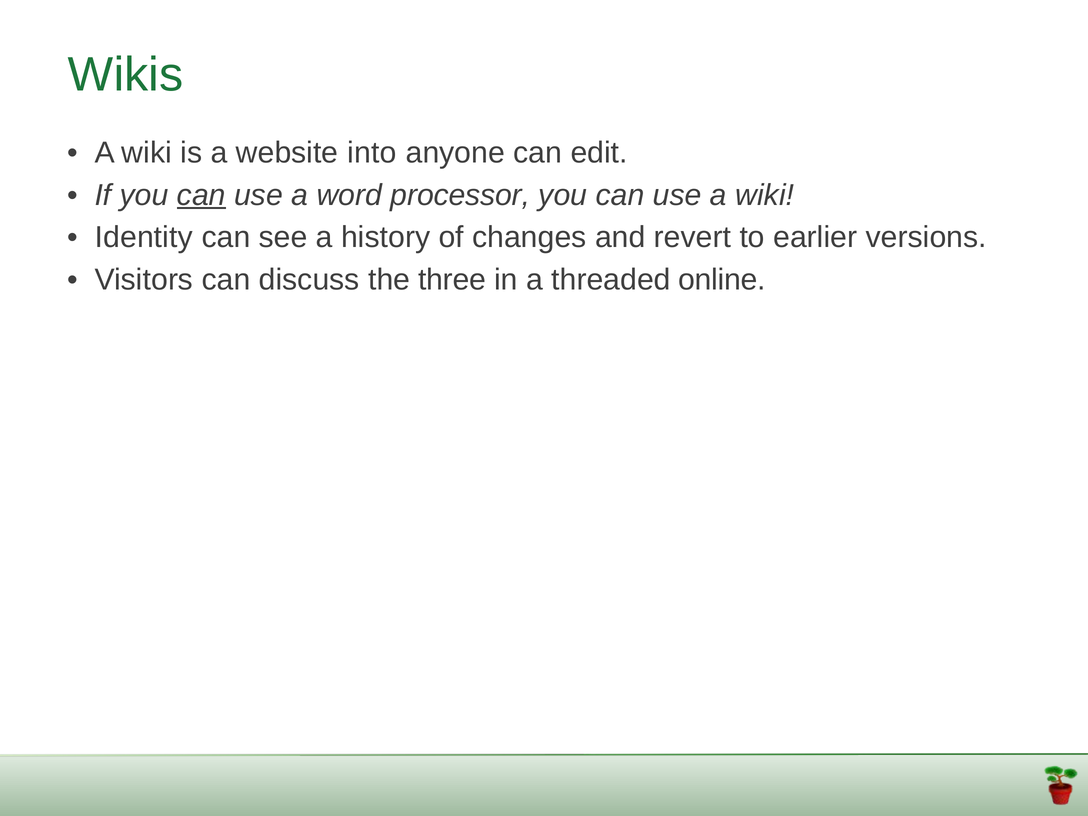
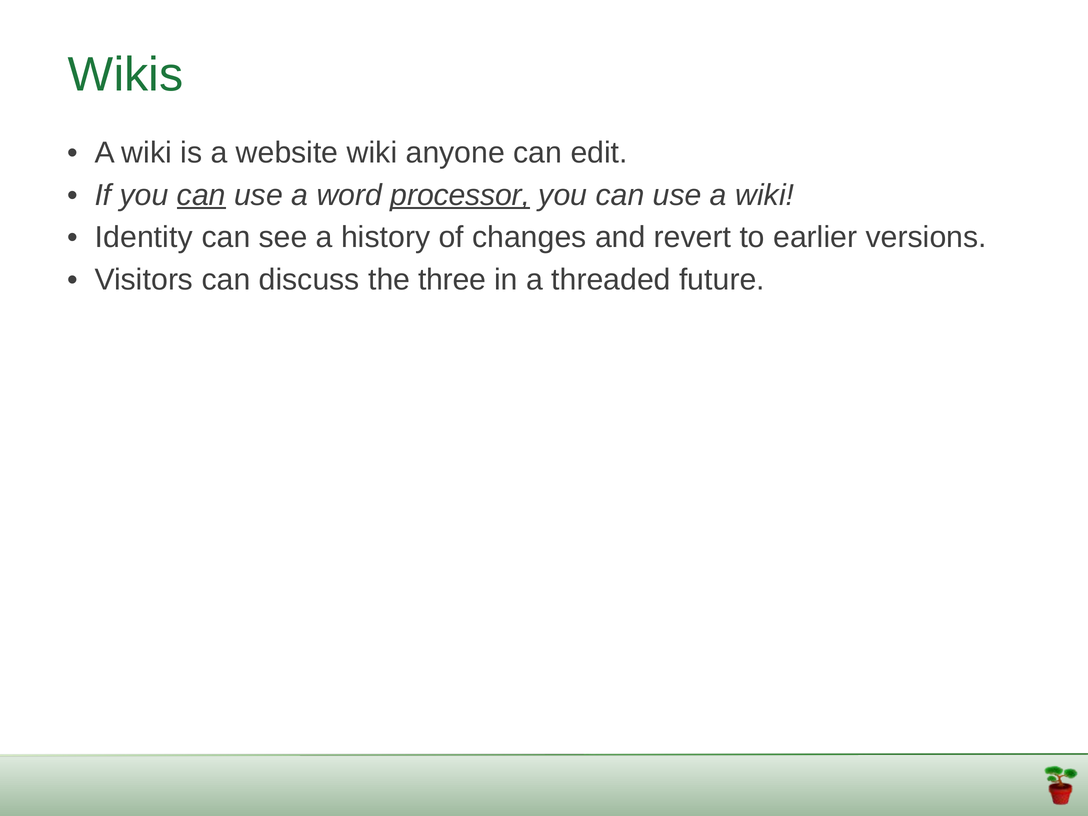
website into: into -> wiki (372, 153)
processor underline: none -> present (460, 195)
online: online -> future (722, 280)
